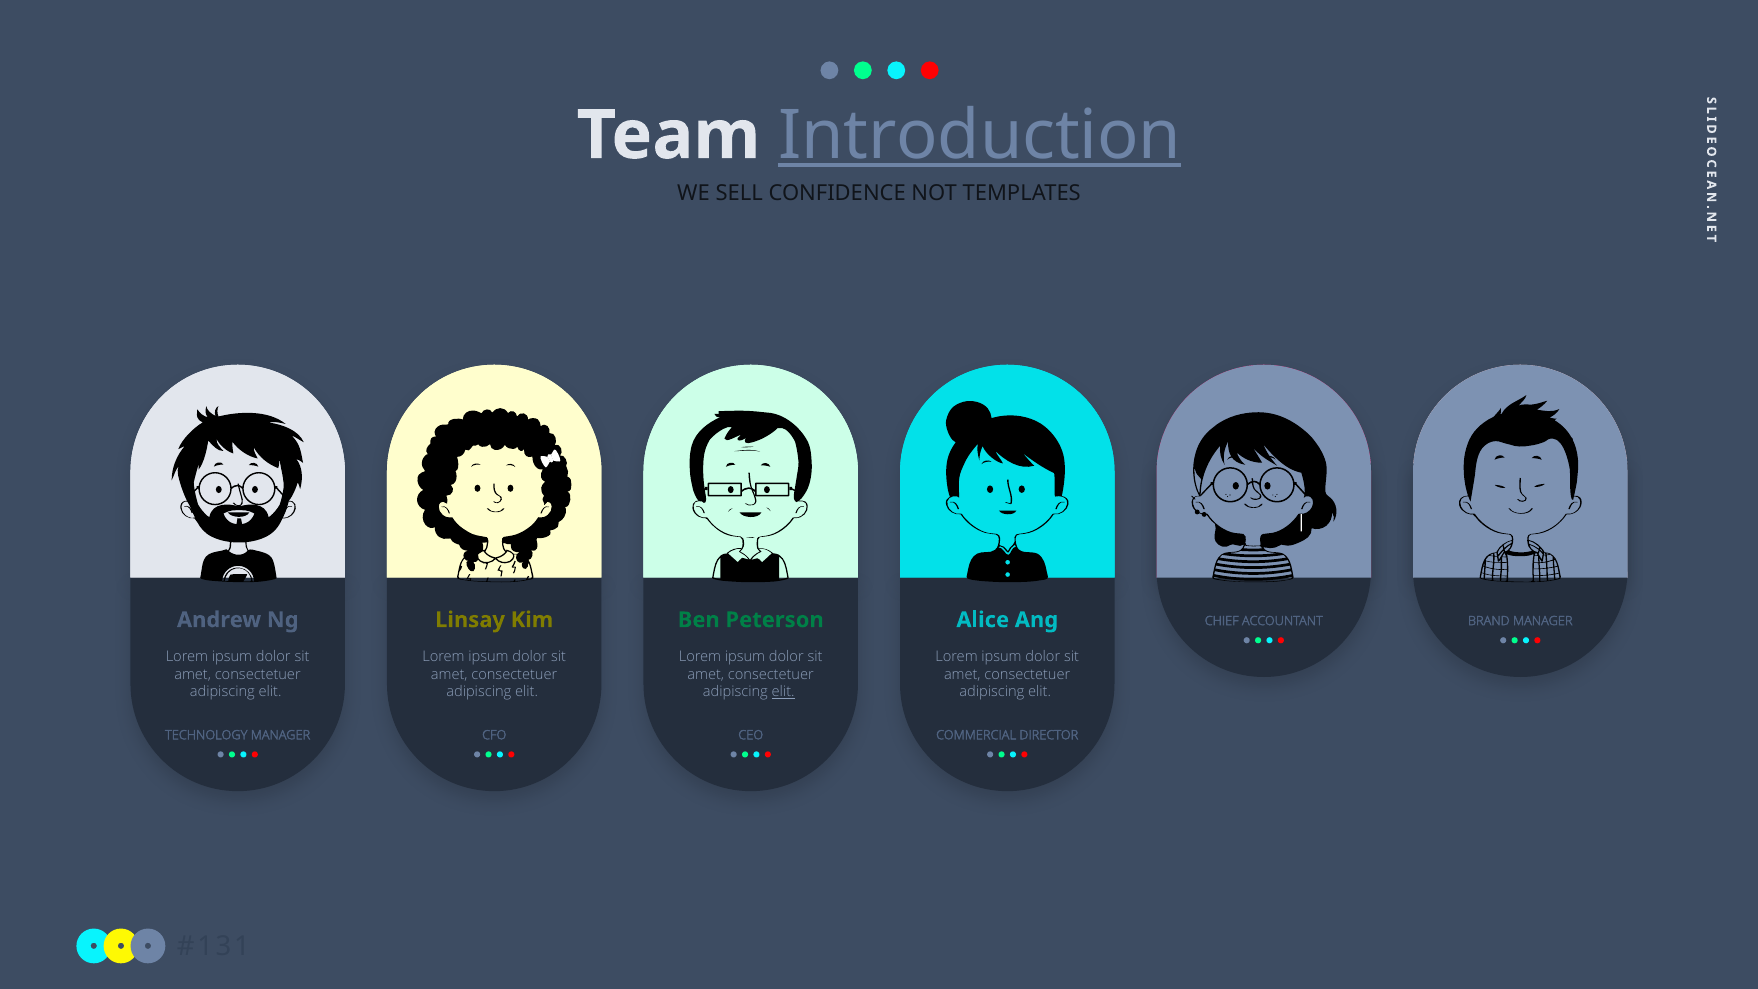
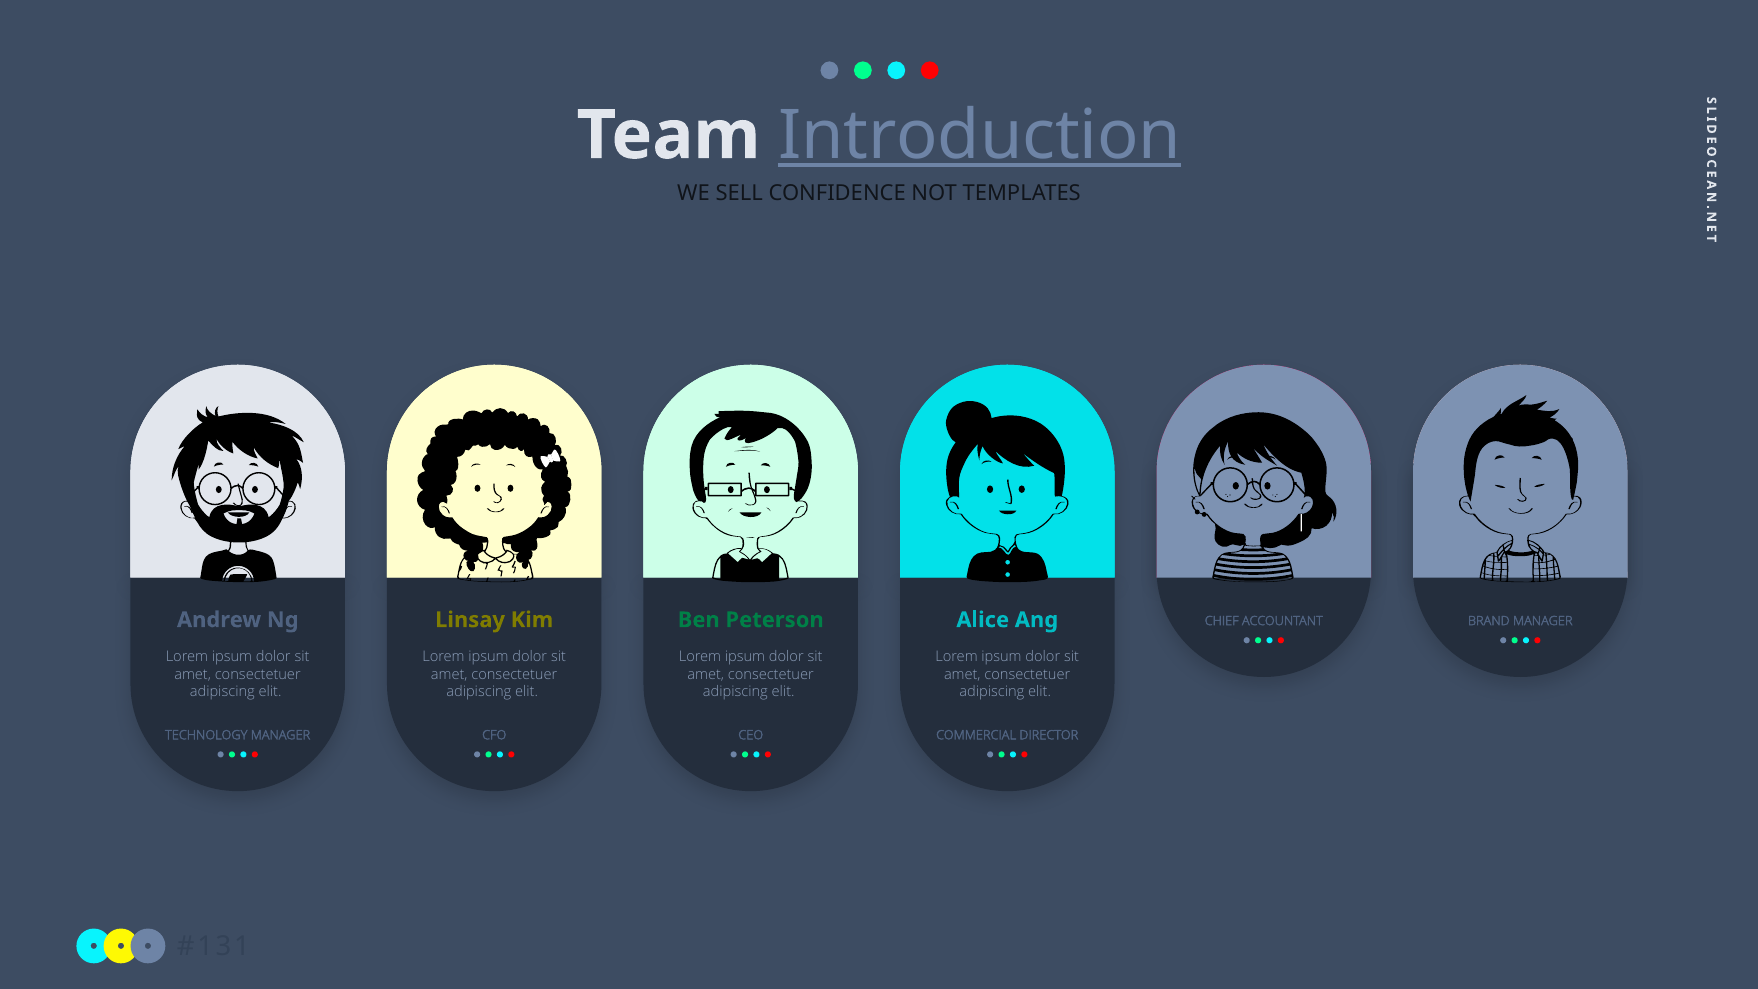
elit underline: present -> none (783, 692)
